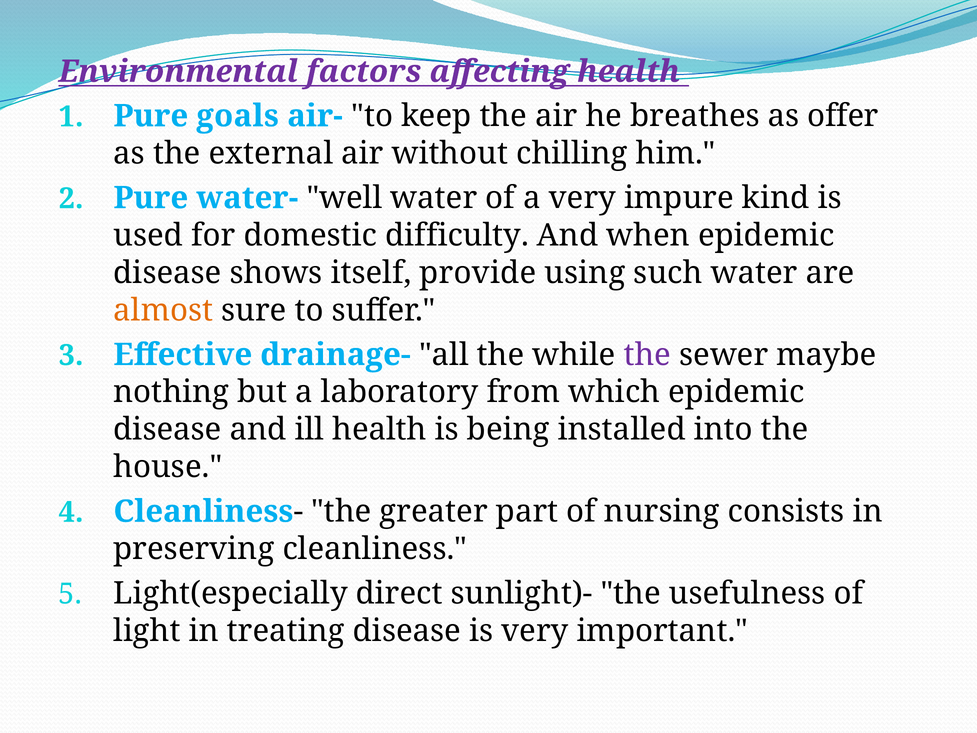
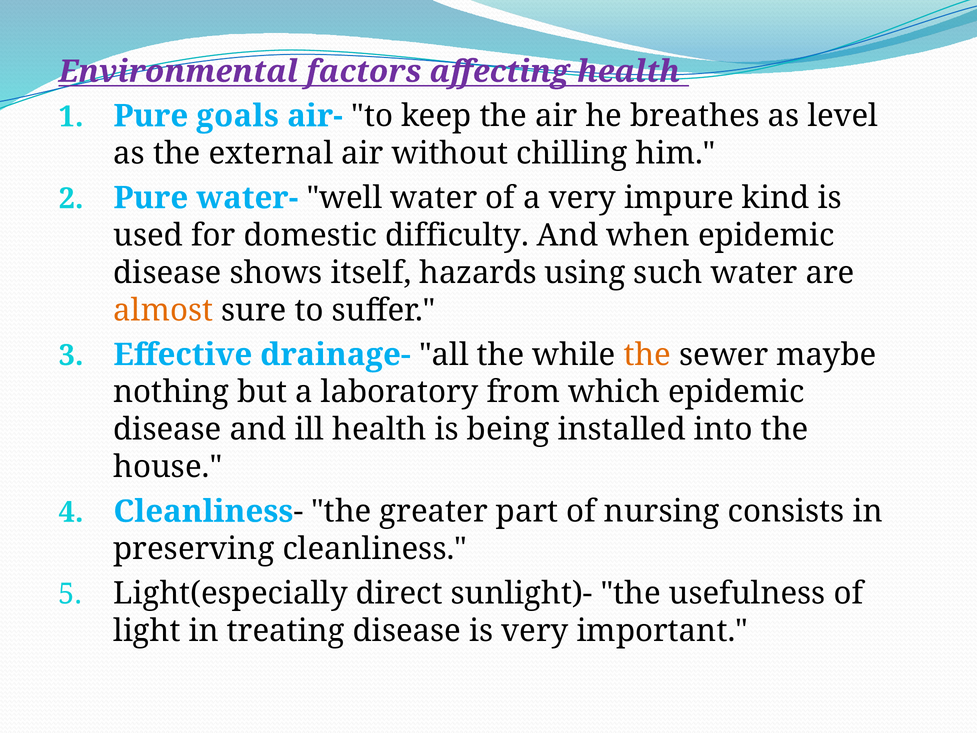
offer: offer -> level (843, 116)
provide: provide -> hazards (478, 273)
the colour: purple -> orange (647, 355)
